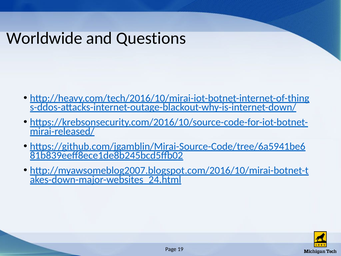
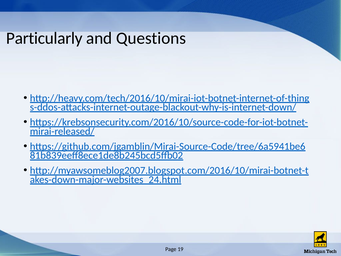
Worldwide: Worldwide -> Particularly (44, 38)
